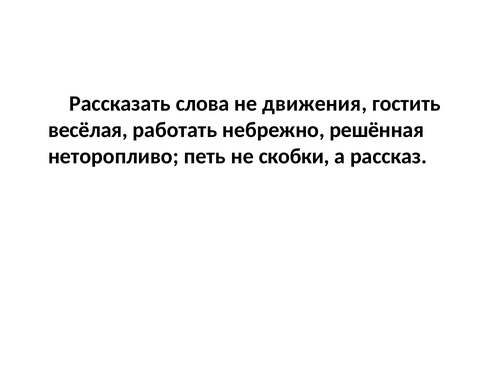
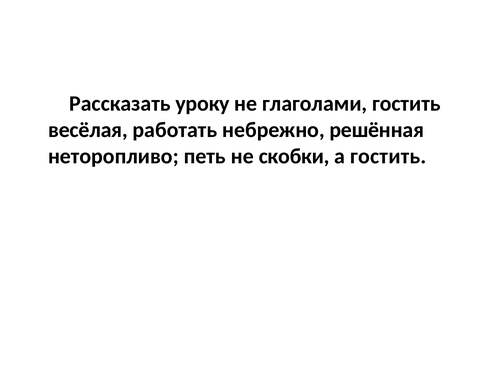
слова: слова -> уроку (203, 103)
движения: движения -> глаголами (315, 103)
а рассказ: рассказ -> гостить (388, 156)
